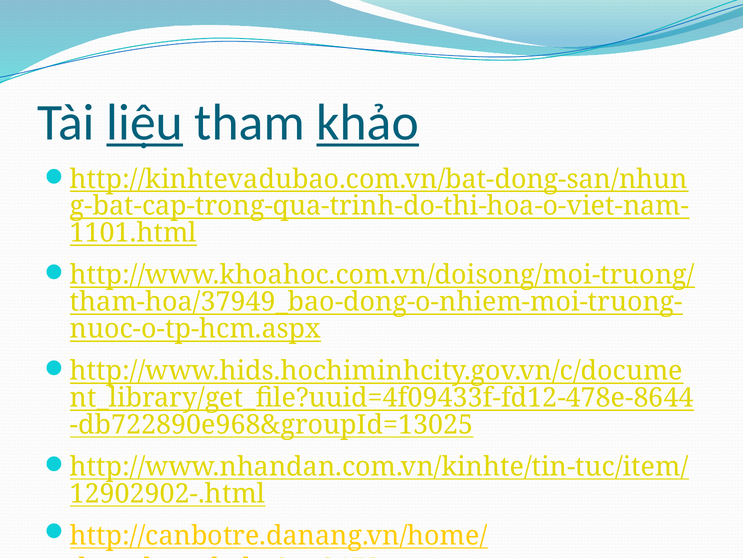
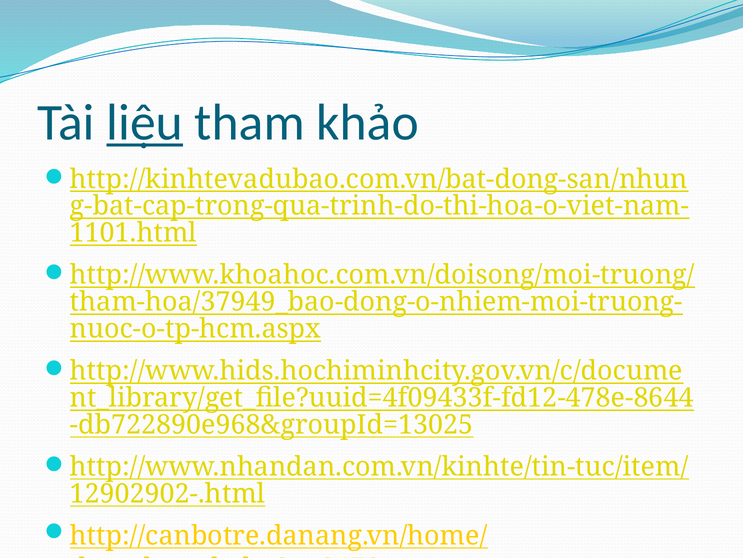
khảo underline: present -> none (368, 123)
